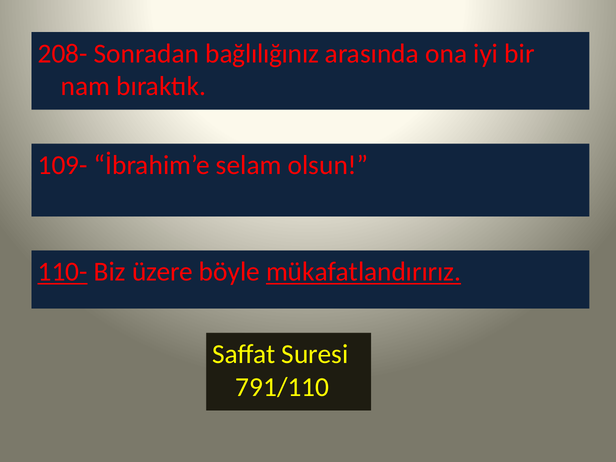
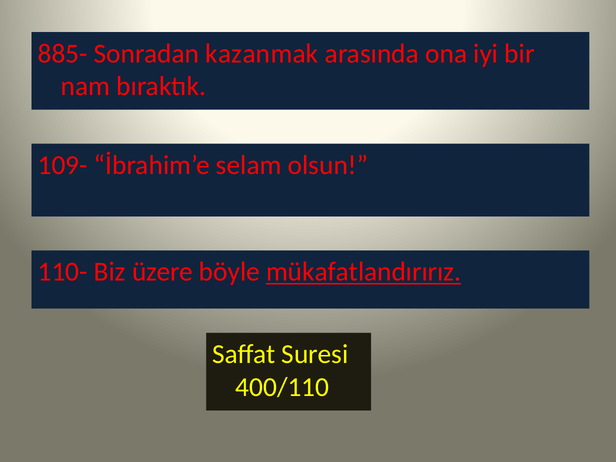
208-: 208- -> 885- (63, 54)
bağlılığınız: bağlılığınız -> kazanmak (262, 54)
110- underline: present -> none (63, 272)
791/110: 791/110 -> 400/110 (282, 387)
